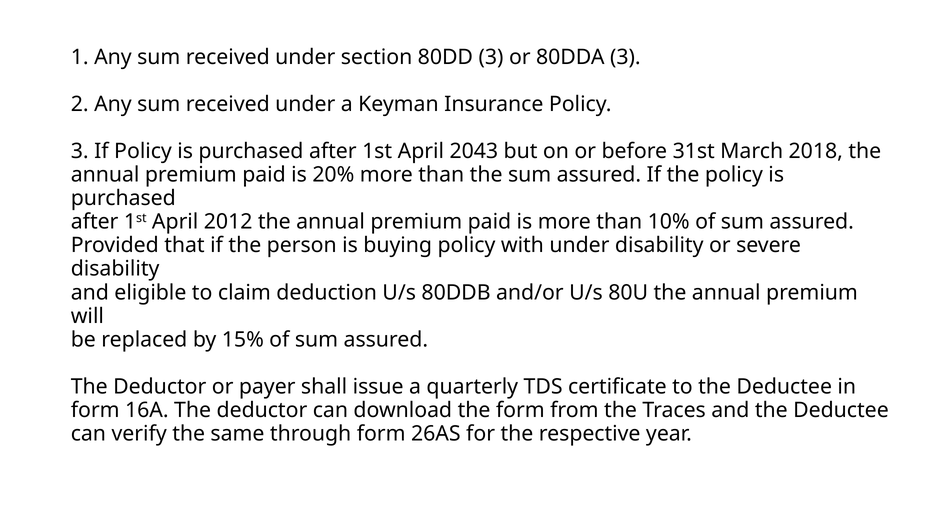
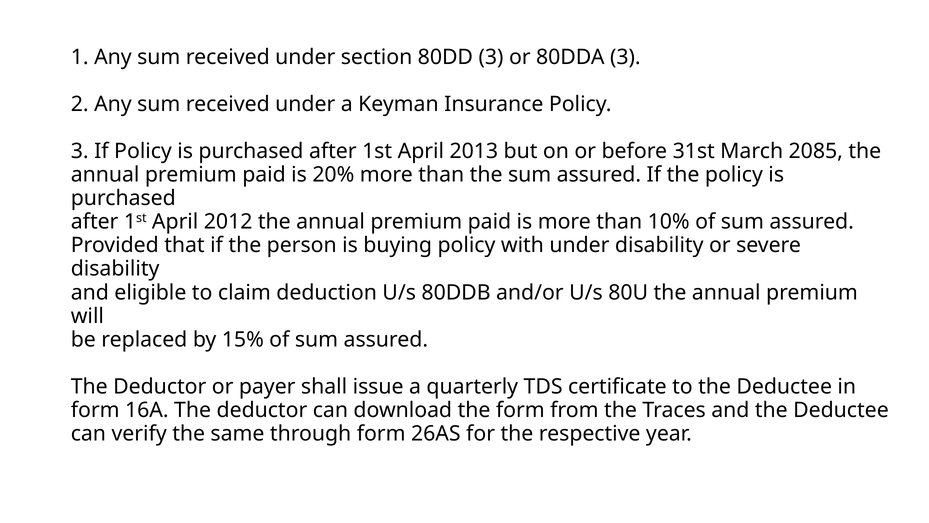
2043: 2043 -> 2013 (474, 151)
2018: 2018 -> 2085 (816, 151)
